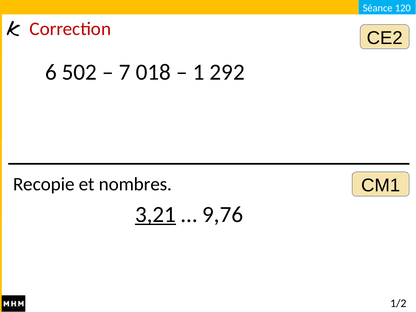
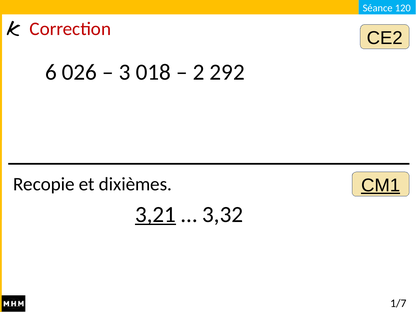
502: 502 -> 026 (79, 72)
7: 7 -> 3 (125, 72)
1: 1 -> 2 (199, 72)
nombres: nombres -> dixièmes (135, 184)
CM1 underline: none -> present (381, 185)
9,76: 9,76 -> 3,32 (223, 215)
1/2: 1/2 -> 1/7 (398, 303)
